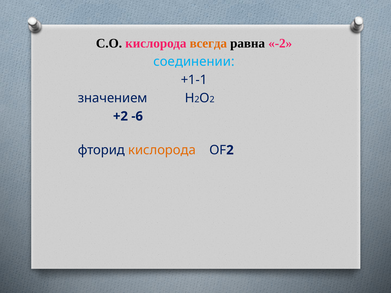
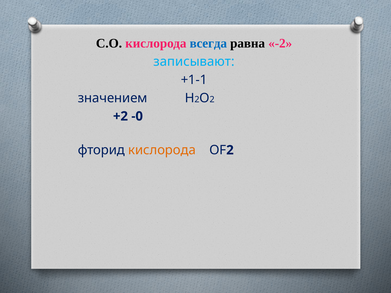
всегда colour: orange -> blue (208, 43)
соединении: соединении -> записывают (194, 62)
-6: -6 -> -0 (137, 116)
